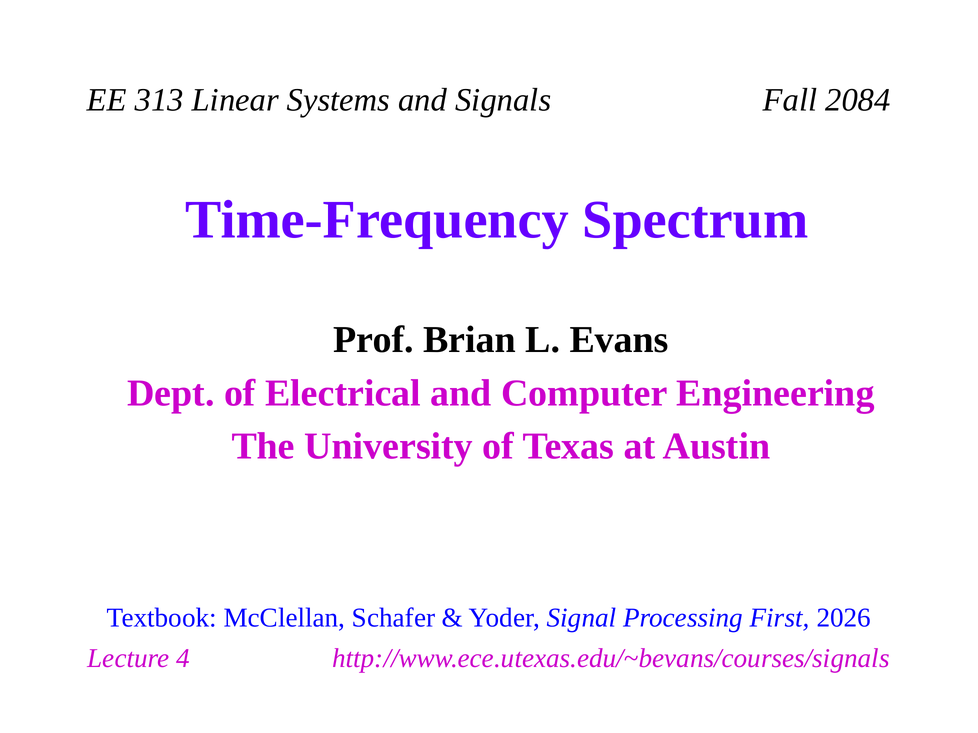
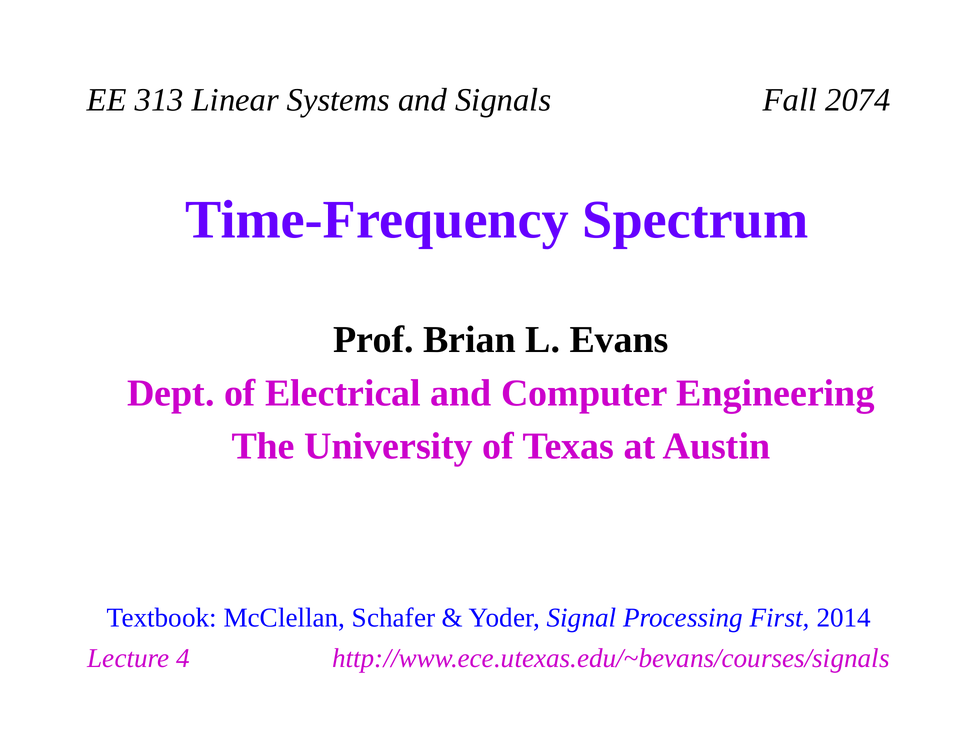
2084: 2084 -> 2074 (858, 100)
2026: 2026 -> 2014 (844, 618)
